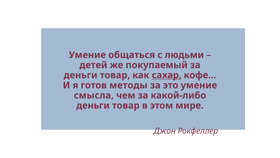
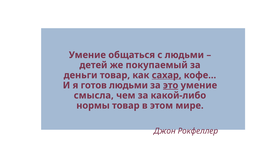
готов методы: методы -> людьми (128, 85)
это underline: none -> present (171, 85)
деньги: деньги -> нормы (93, 105)
